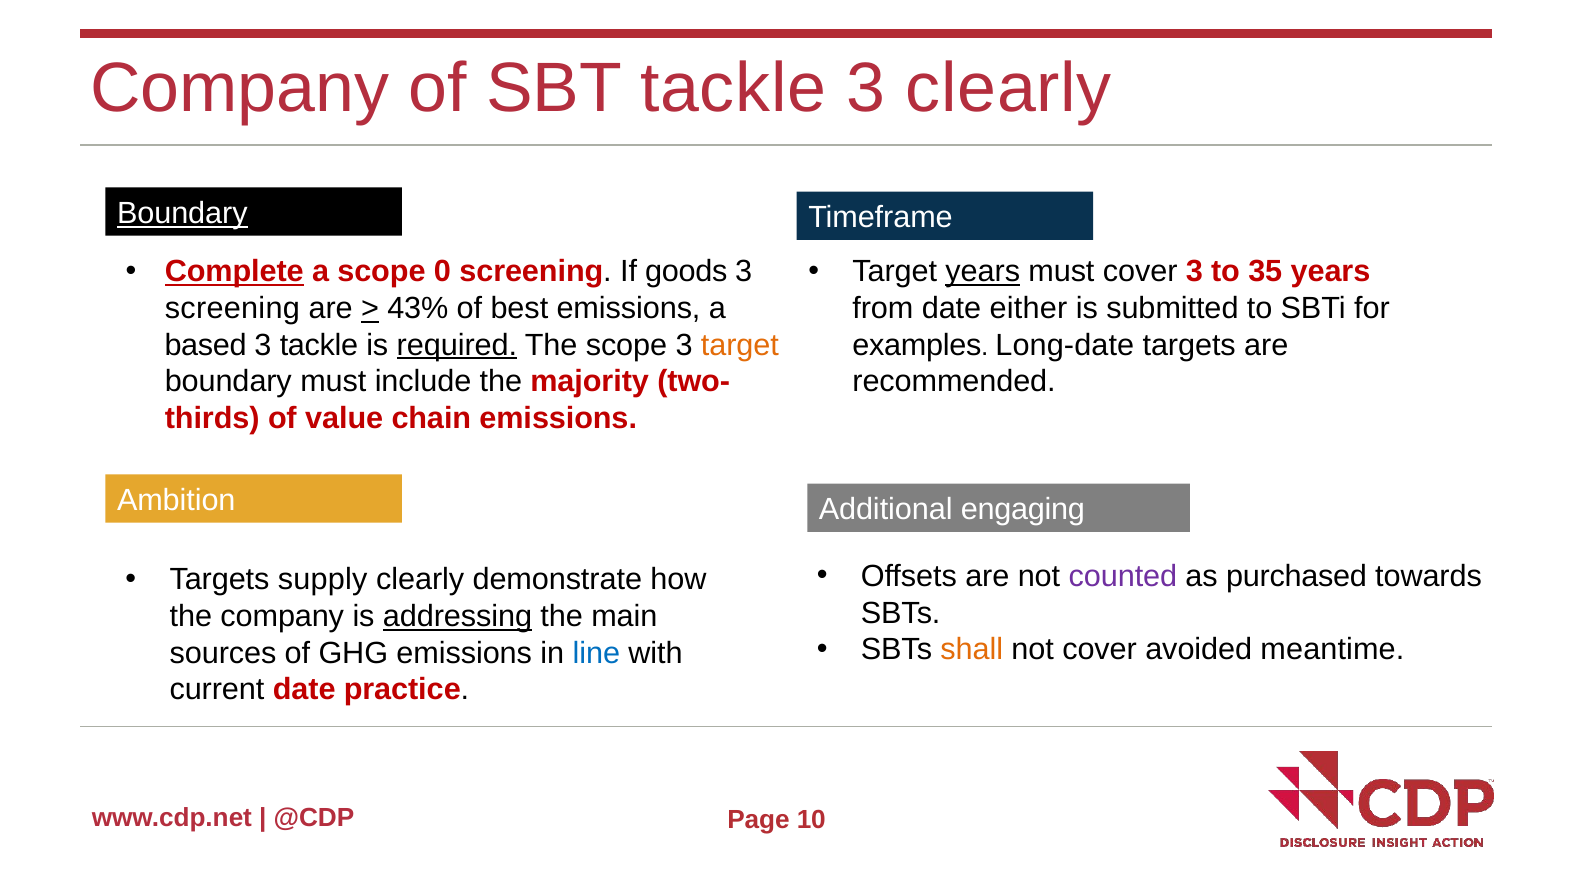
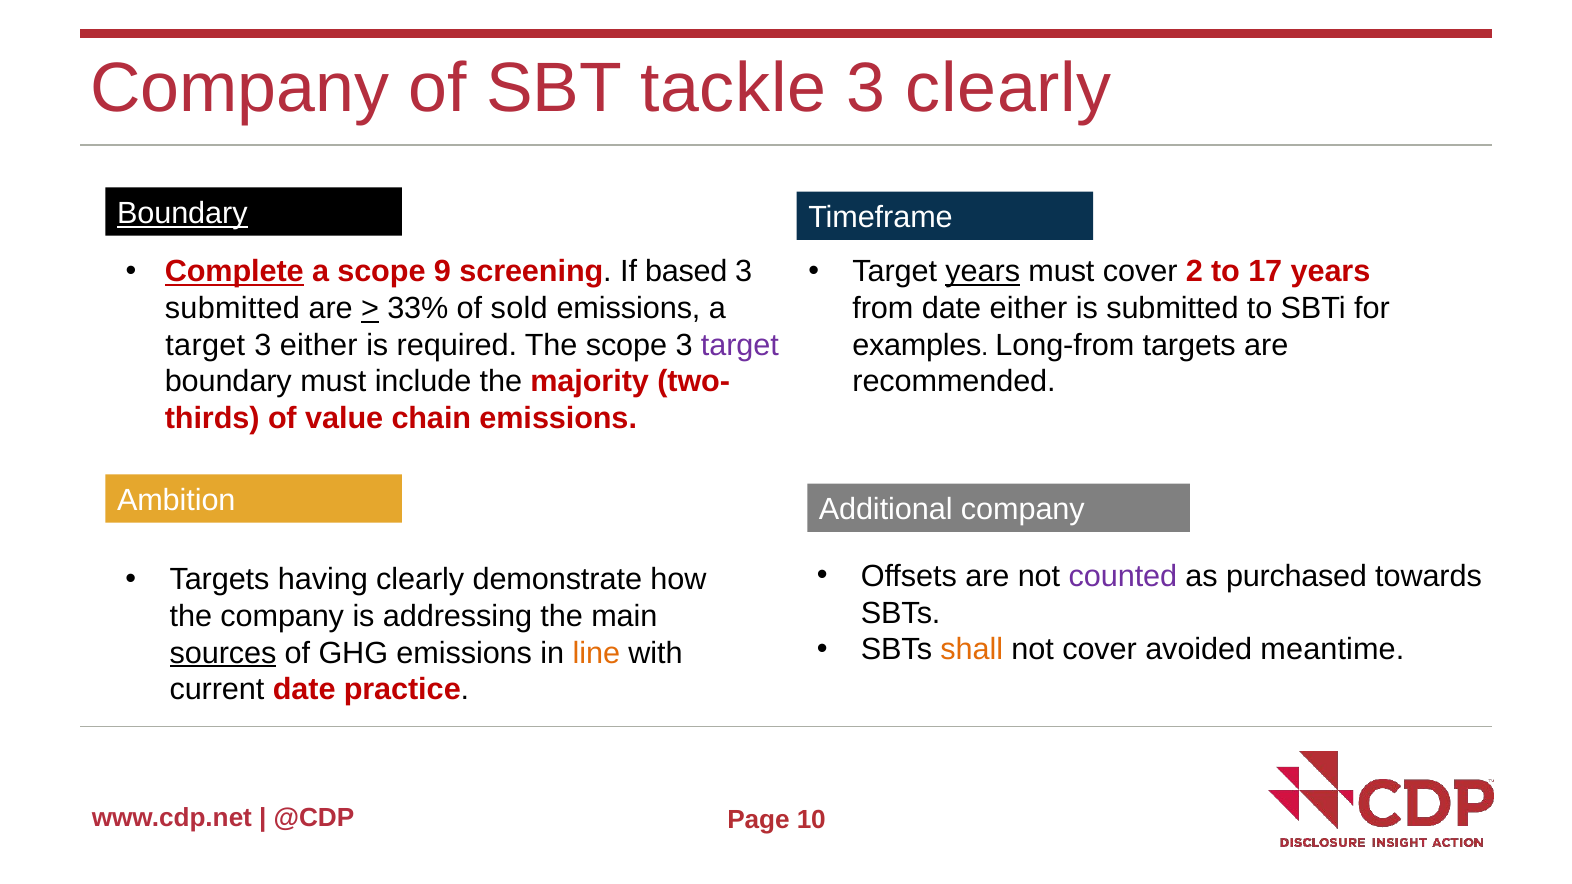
0: 0 -> 9 (442, 272)
goods: goods -> based (686, 272)
cover 3: 3 -> 2 (1194, 272)
35: 35 -> 17 (1265, 272)
screening: screening -> submitted (232, 308)
43%: 43% -> 33% (418, 308)
best: best -> sold (519, 308)
based: based -> target (205, 345)
3 tackle: tackle -> either (319, 345)
required underline: present -> none (457, 345)
target colour: orange -> purple (740, 345)
Long-date: Long-date -> Long-from (1065, 345)
Additional engaging: engaging -> company (1023, 510)
supply: supply -> having (323, 580)
addressing underline: present -> none (458, 617)
sources underline: none -> present (223, 653)
line colour: blue -> orange (596, 653)
